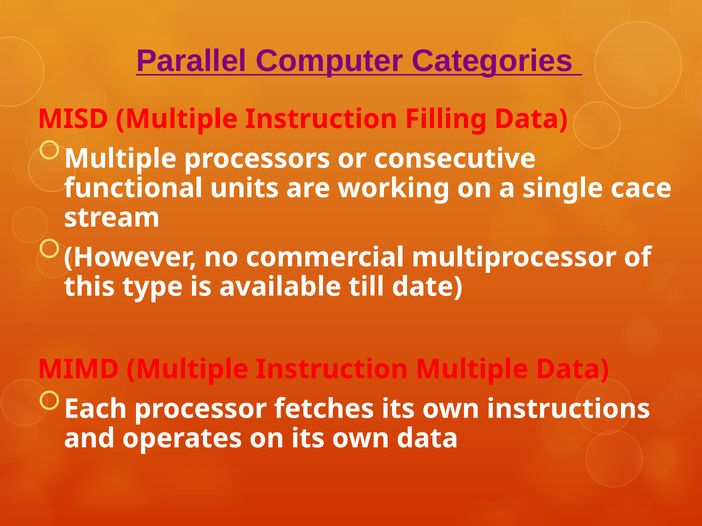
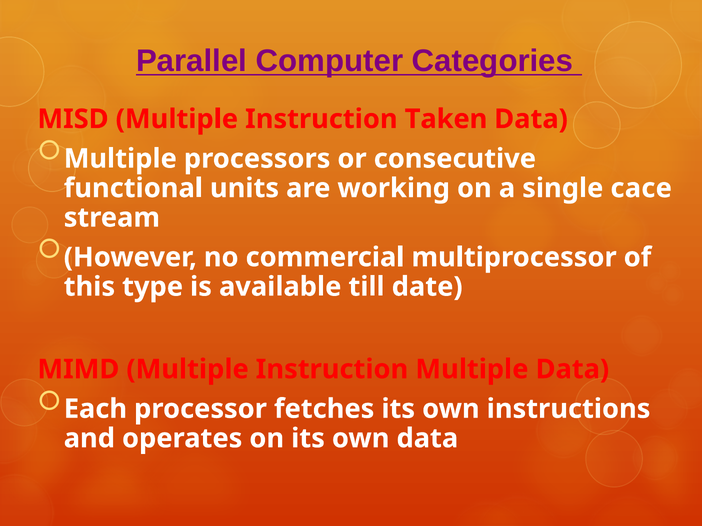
Filling: Filling -> Taken (446, 119)
